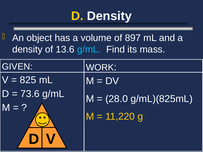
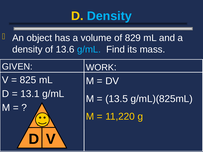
Density colour: white -> light blue (109, 16)
897: 897 -> 829 (133, 38)
73.6: 73.6 -> 13.1 (30, 94)
28.0: 28.0 -> 13.5 (117, 99)
